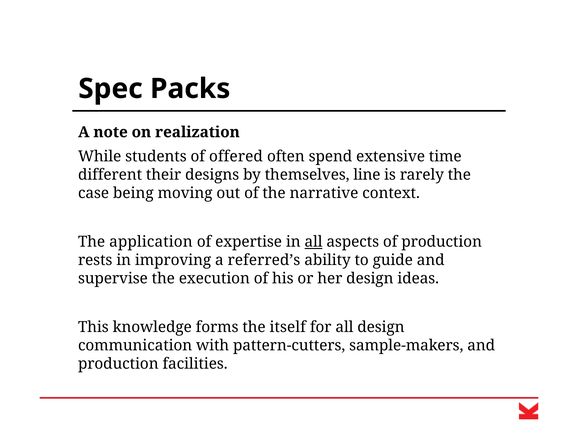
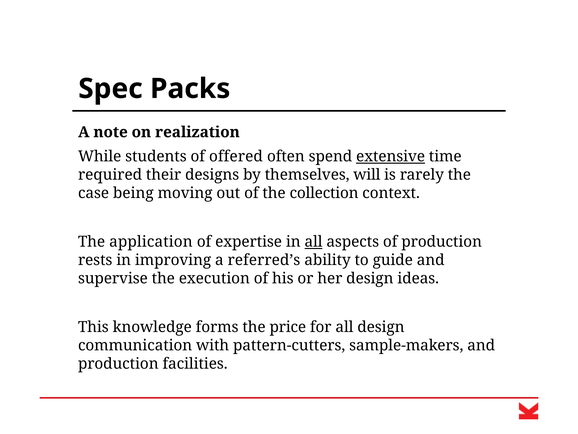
extensive underline: none -> present (391, 156)
different: different -> required (110, 175)
line: line -> will (367, 175)
narrative: narrative -> collection (324, 193)
itself: itself -> price (288, 327)
